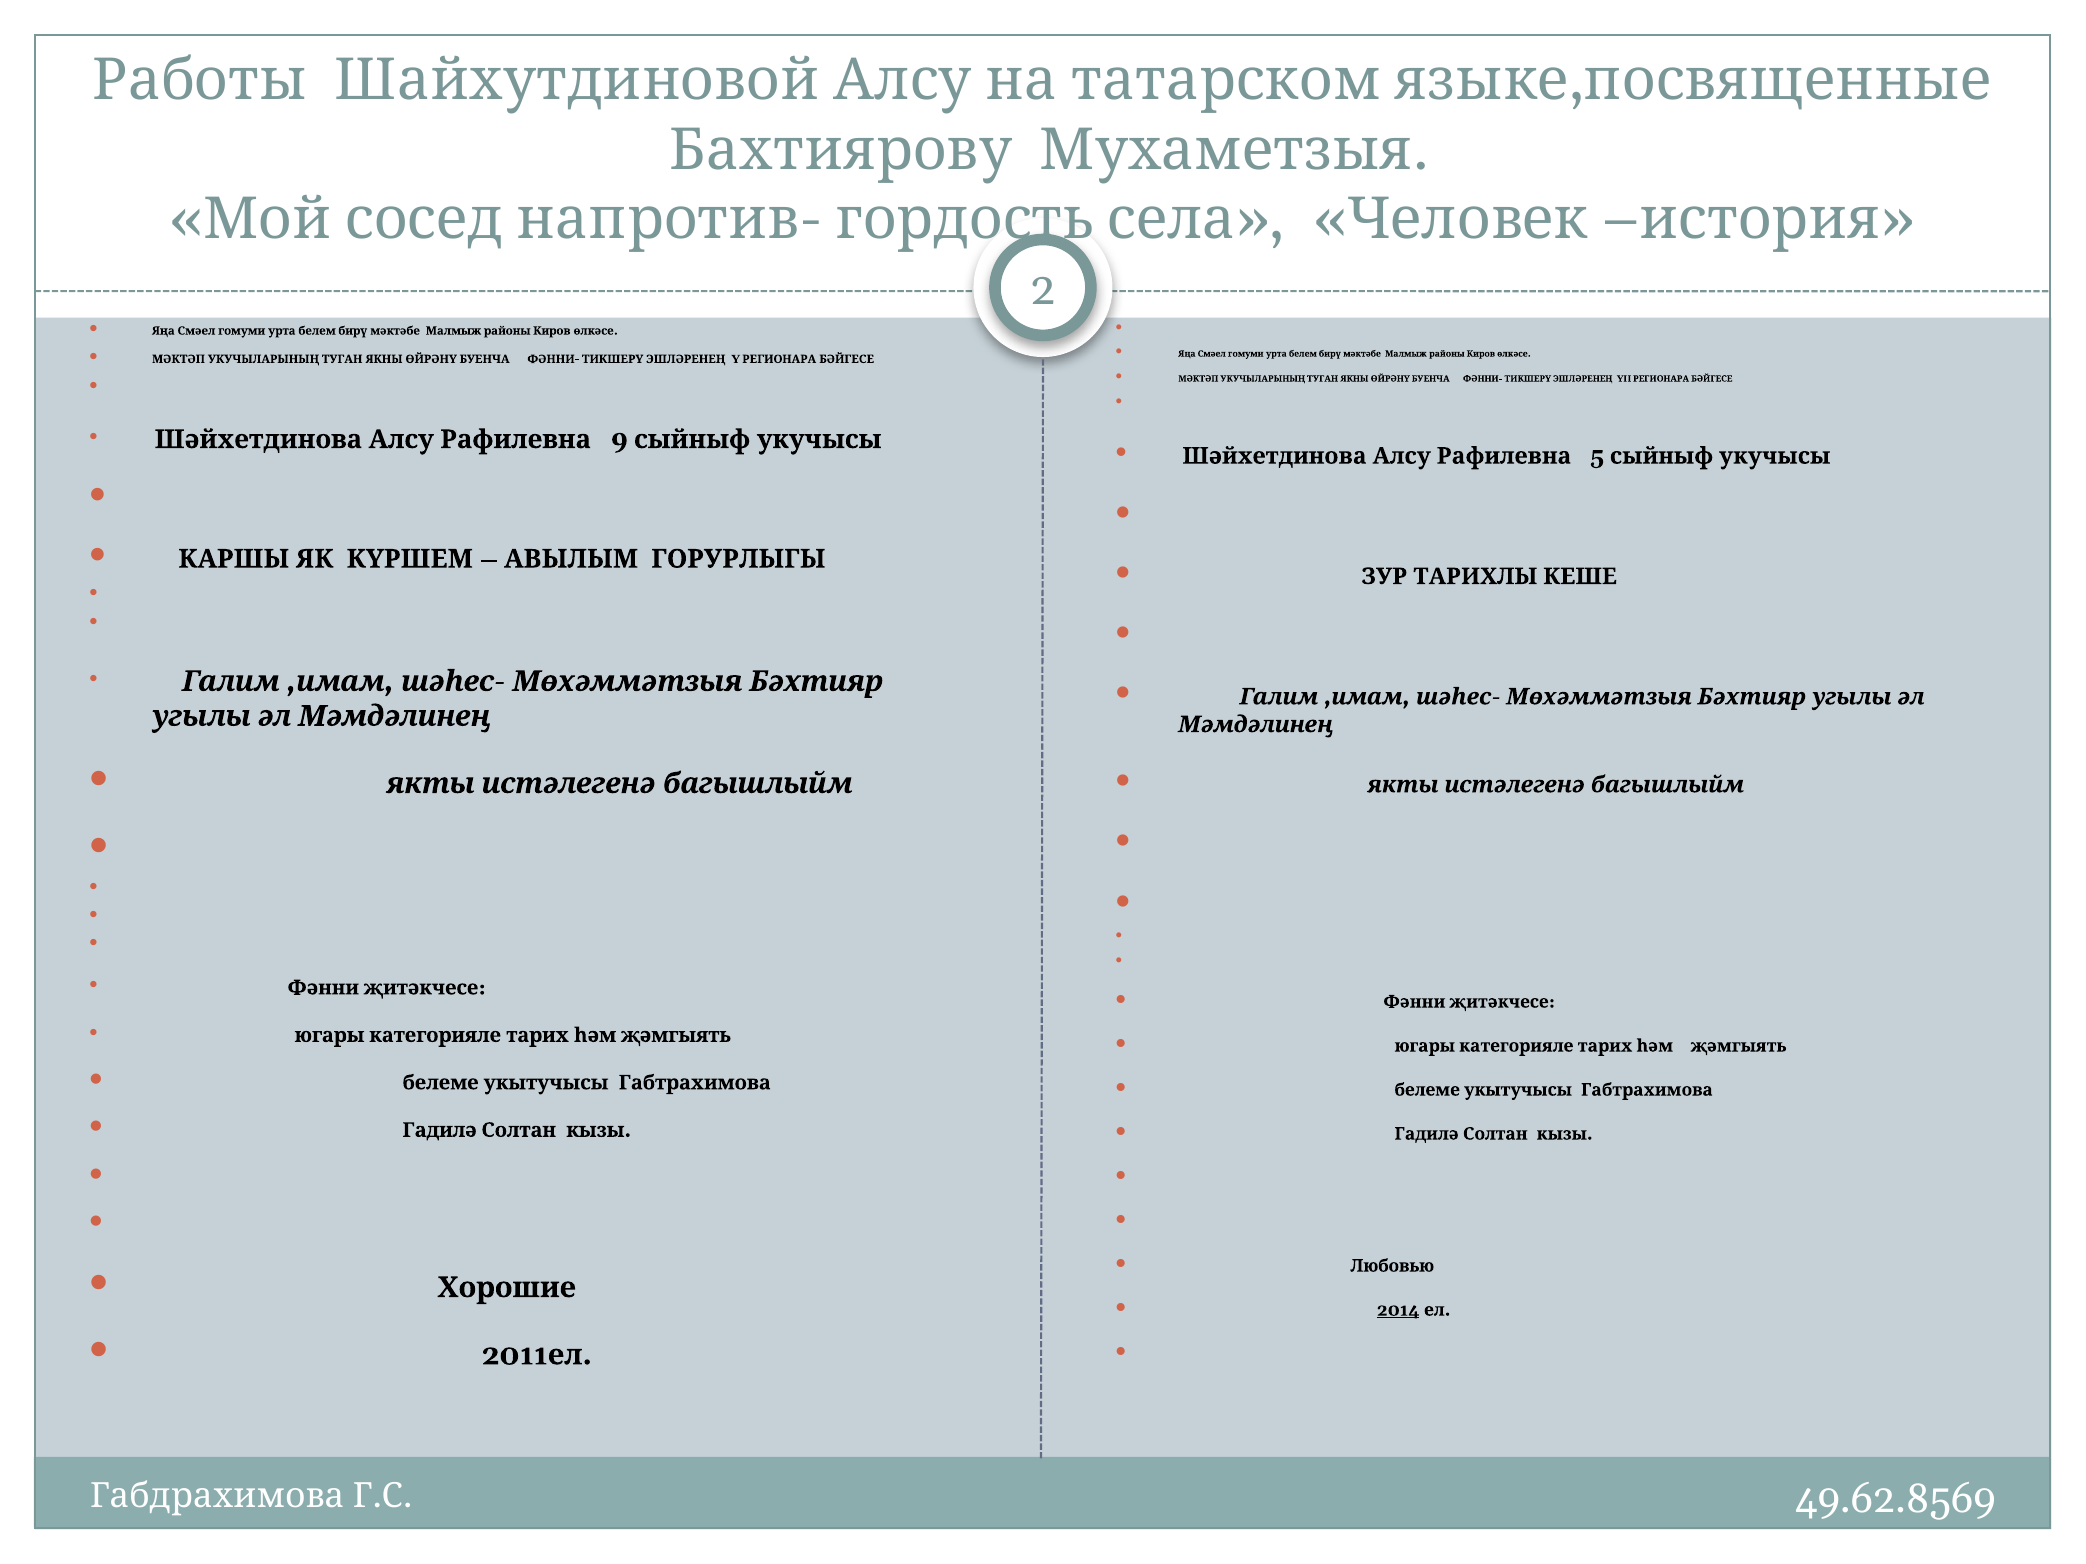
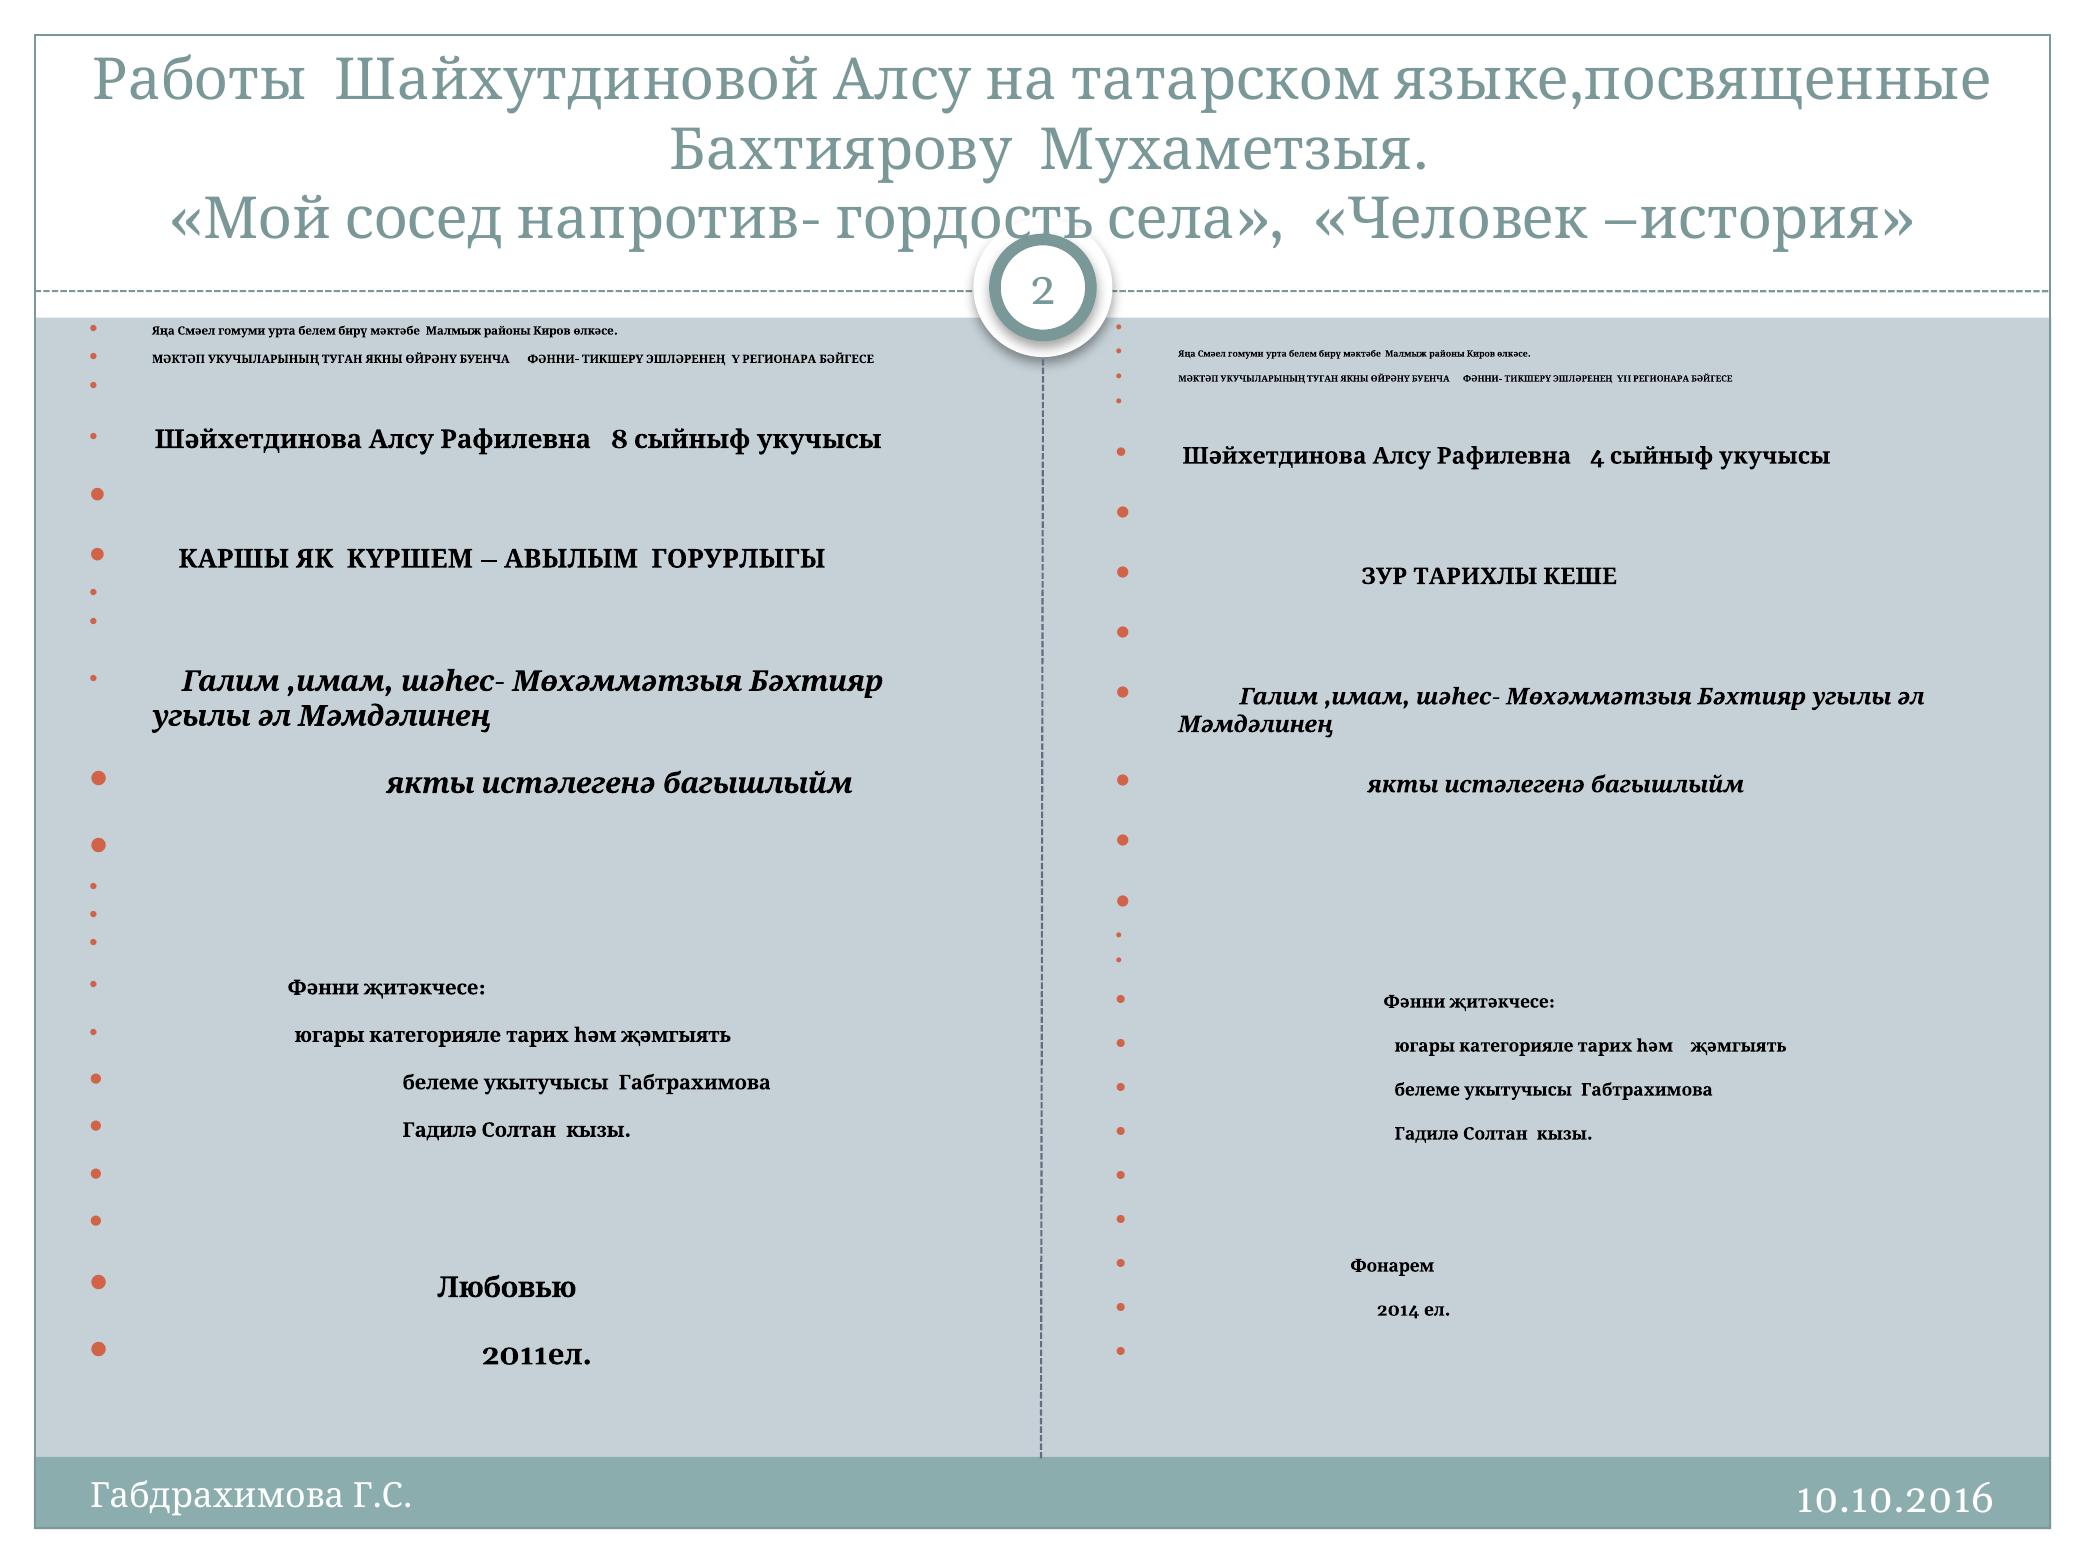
9: 9 -> 8 (620, 440)
5: 5 -> 4 (1597, 456)
Любовью: Любовью -> Фонарем (1392, 1266)
Хорошие: Хорошие -> Любовью (507, 1288)
2014 underline: present -> none (1398, 1310)
49.62.8569: 49.62.8569 -> 10.10.2016 (1895, 1500)
